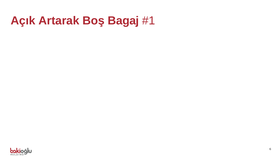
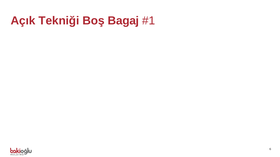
Artarak: Artarak -> Tekniği (59, 21)
